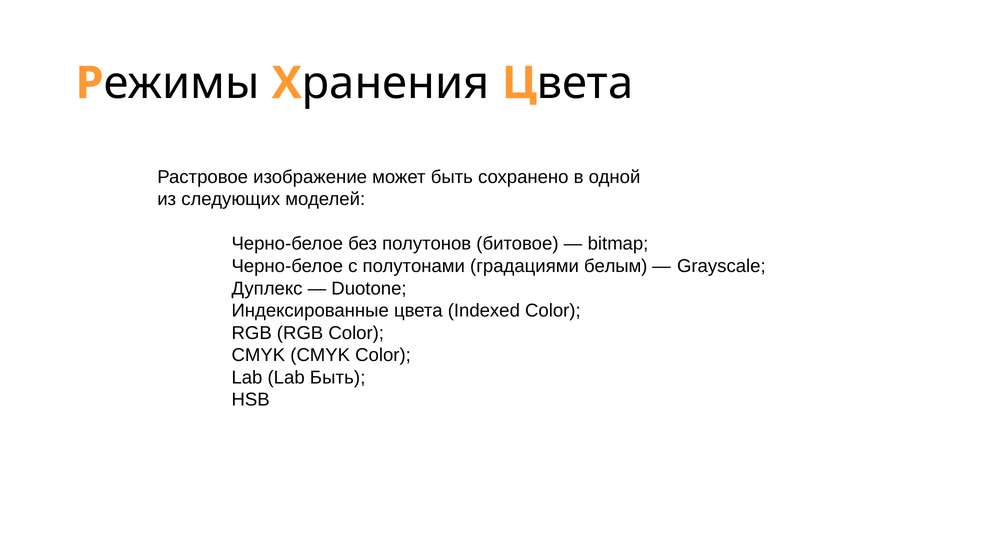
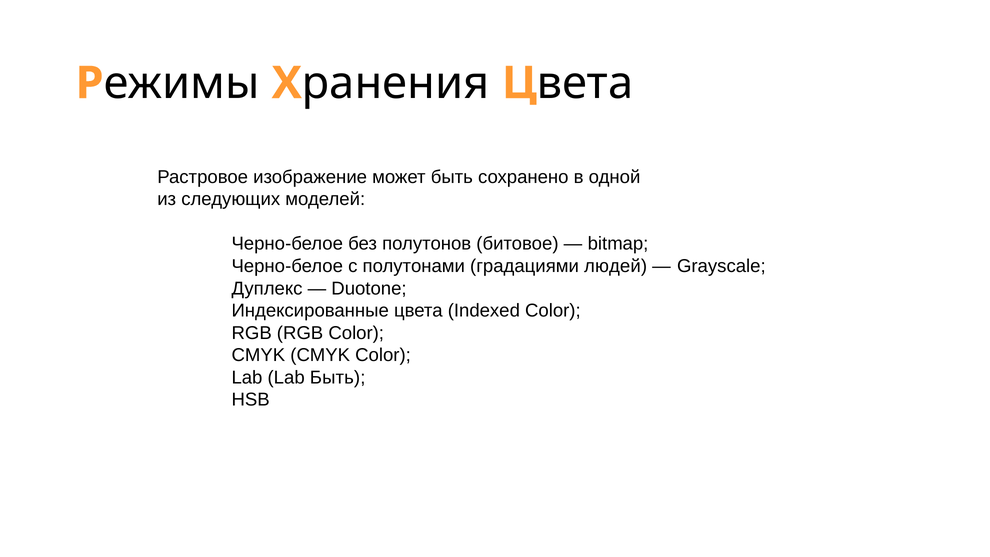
белым: белым -> людей (616, 266)
